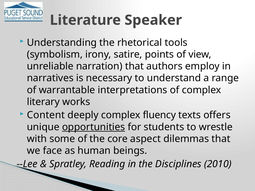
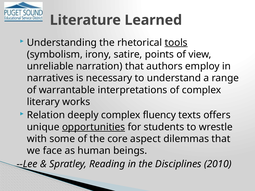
Speaker: Speaker -> Learned (153, 20)
tools underline: none -> present (176, 43)
Content: Content -> Relation (46, 115)
